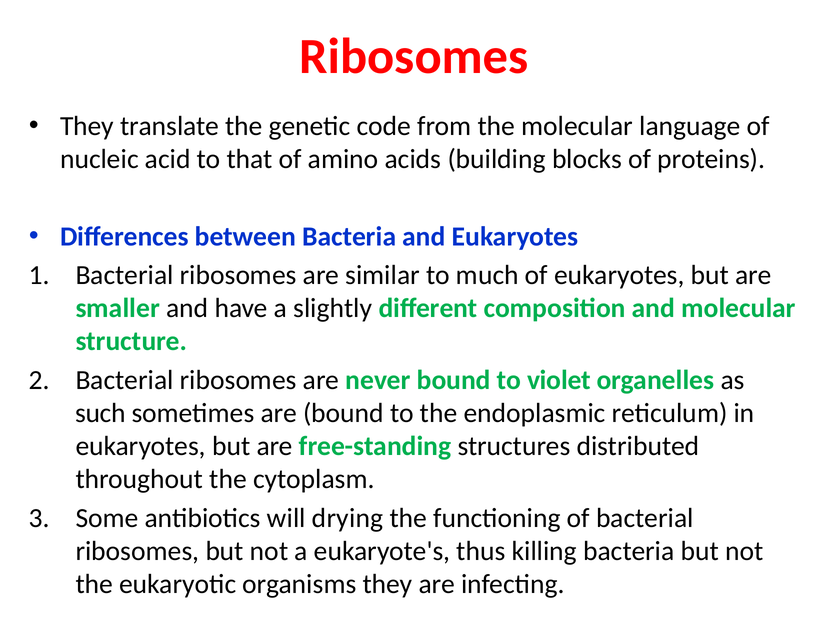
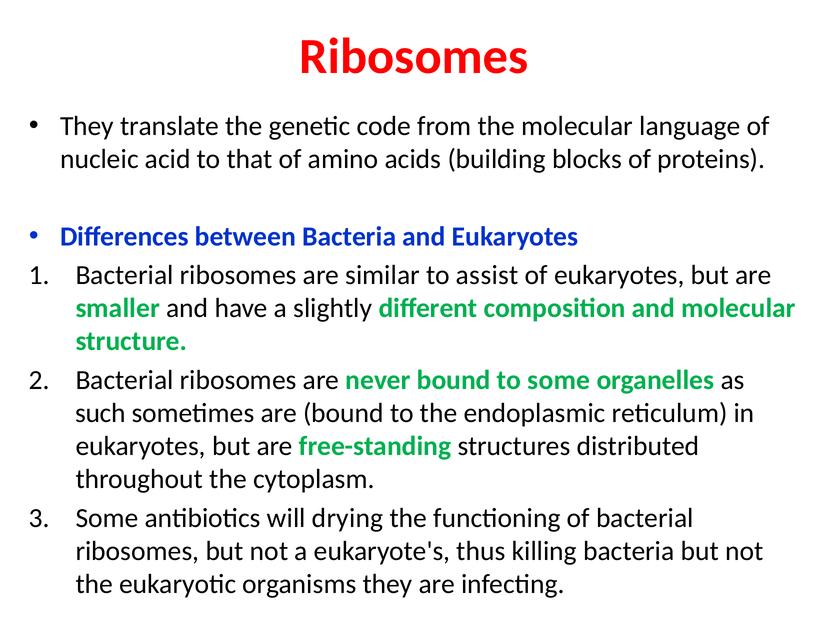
much: much -> assist (487, 275)
to violet: violet -> some (559, 380)
